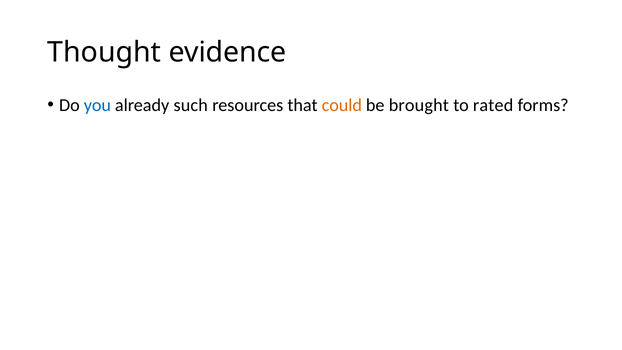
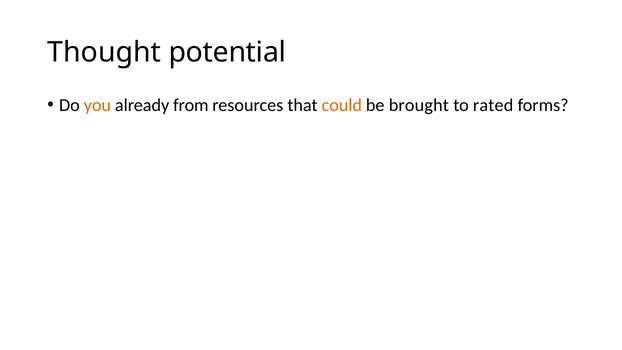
evidence: evidence -> potential (227, 52)
you colour: blue -> orange (97, 105)
such: such -> from (191, 105)
